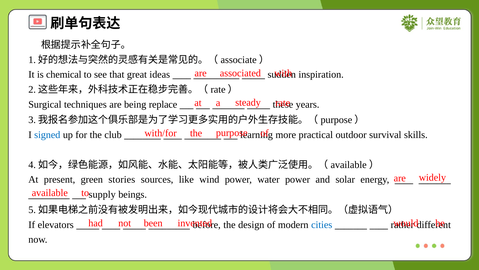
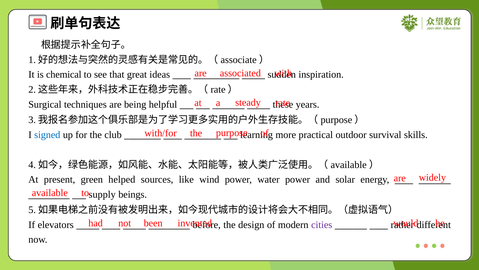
replace: replace -> helpful (163, 104)
stories: stories -> helped (122, 179)
cities colour: blue -> purple (322, 224)
